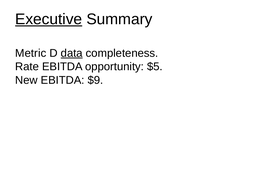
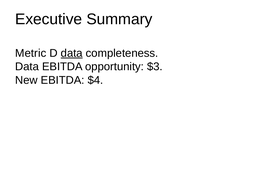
Executive underline: present -> none (49, 19)
Rate: Rate -> Data (27, 67)
$5: $5 -> $3 (155, 67)
$9: $9 -> $4 (95, 80)
